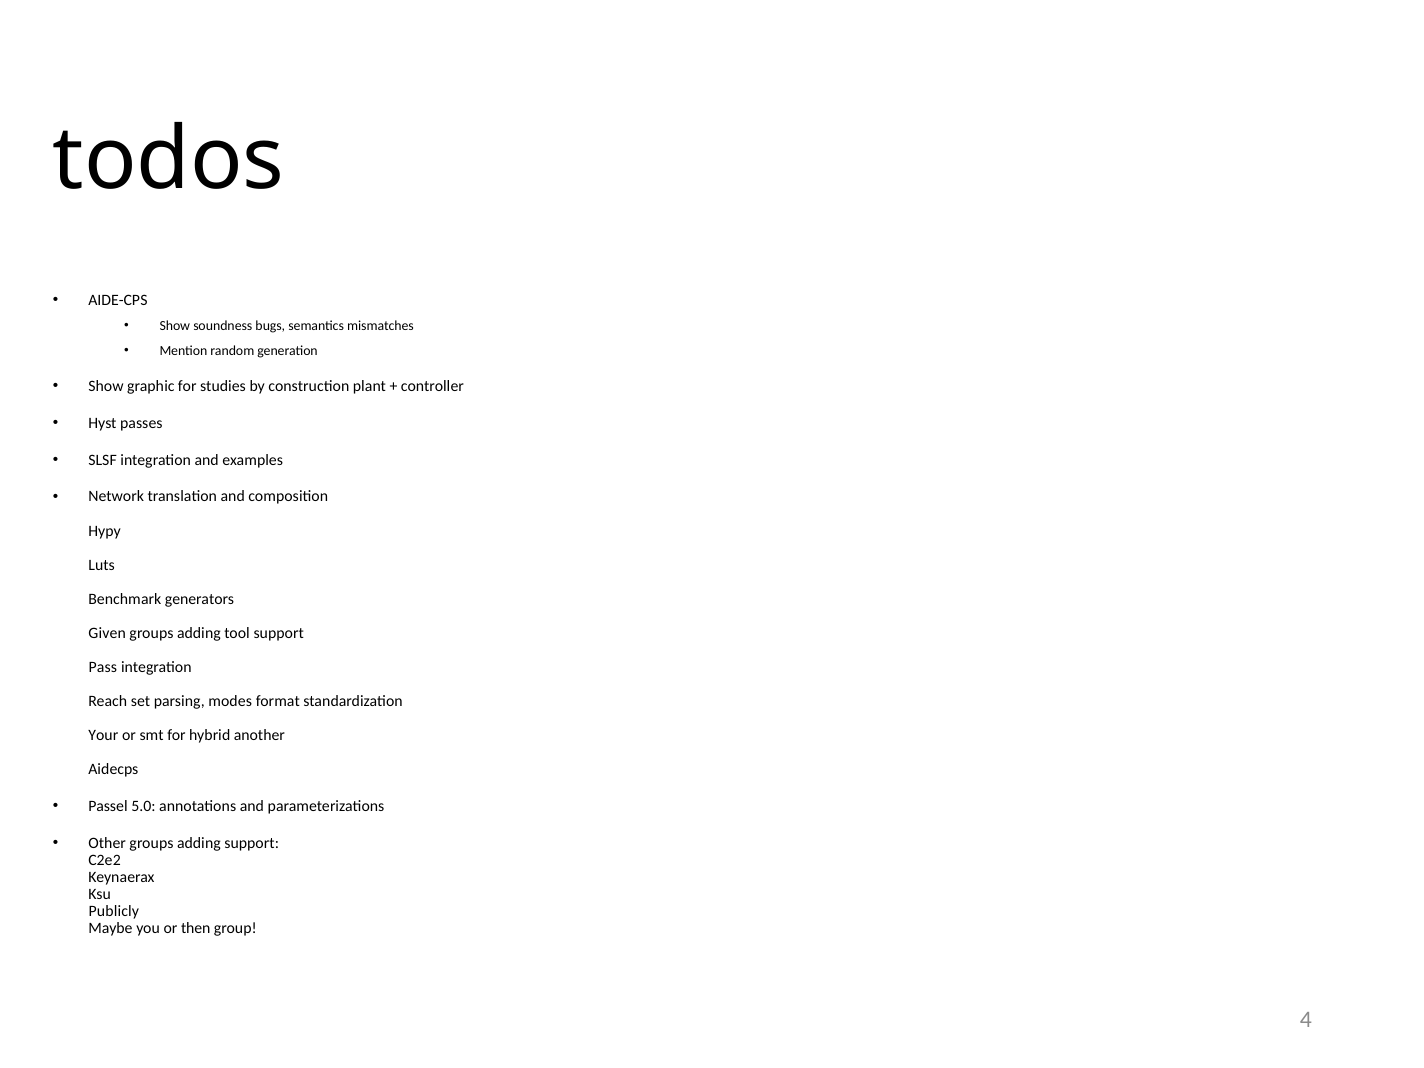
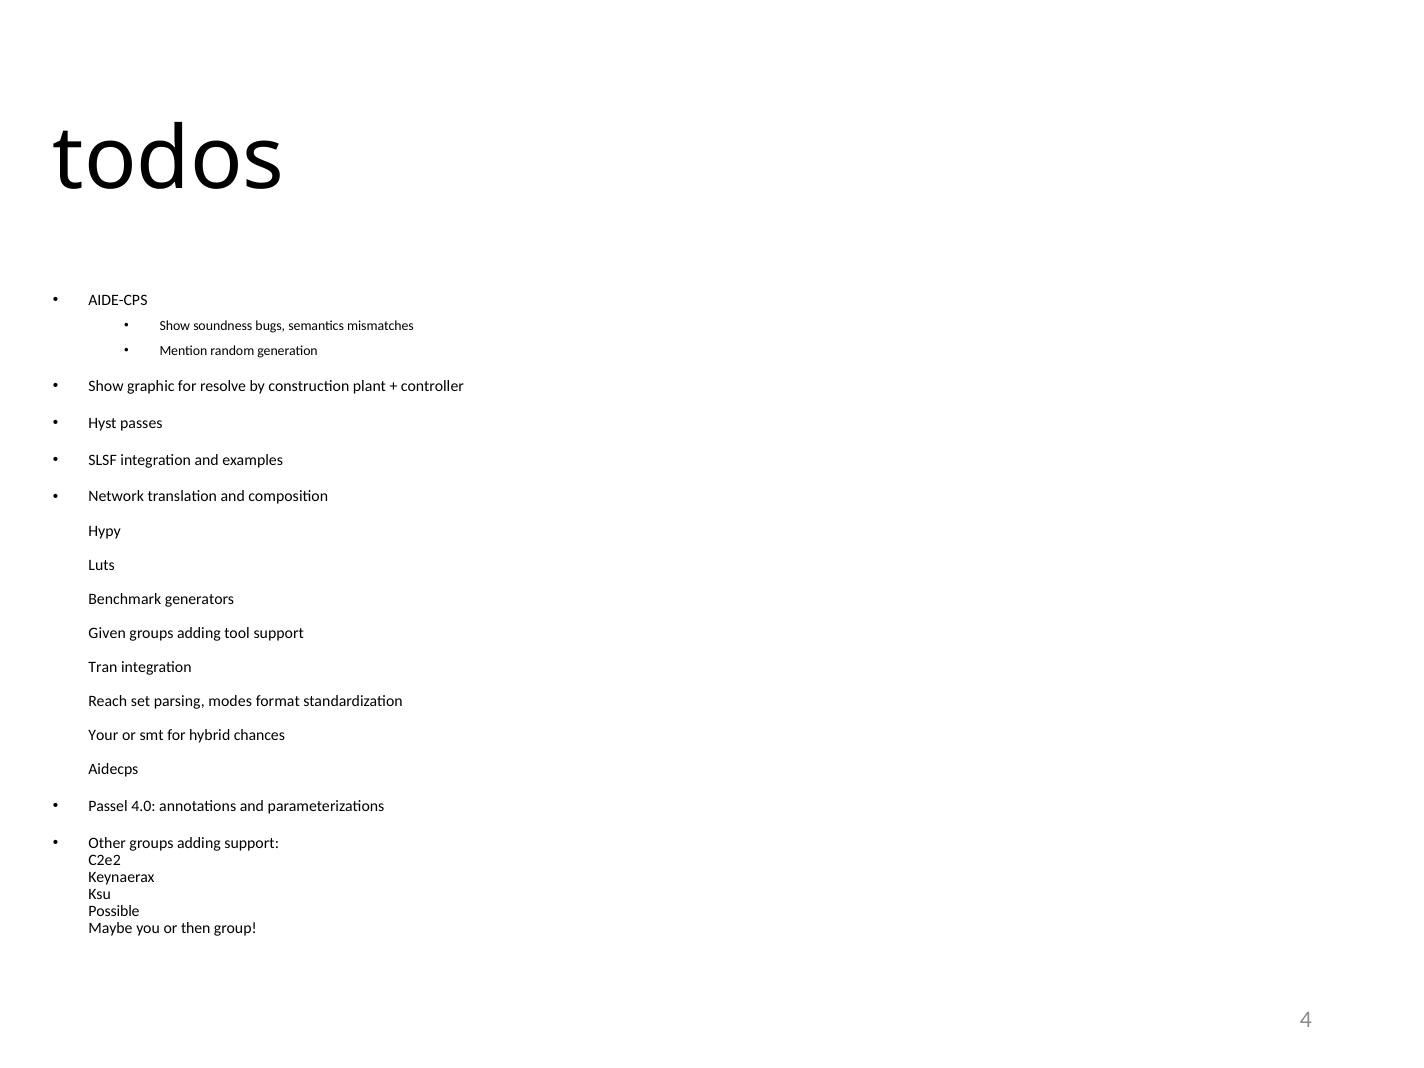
studies: studies -> resolve (223, 386)
Pass: Pass -> Tran (103, 667)
another: another -> chances (259, 735)
5.0: 5.0 -> 4.0 (143, 806)
Publicly: Publicly -> Possible (114, 911)
